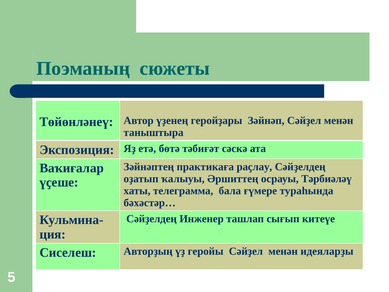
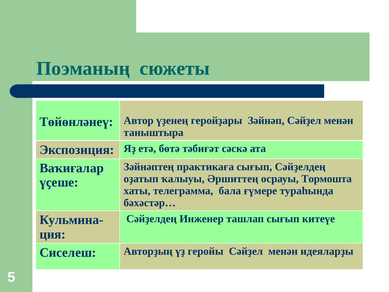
практикаға раҫлау: раҫлау -> сығып (254, 167)
Тәрбиәләү: Тәрбиәләү -> Тормошта (327, 179)
